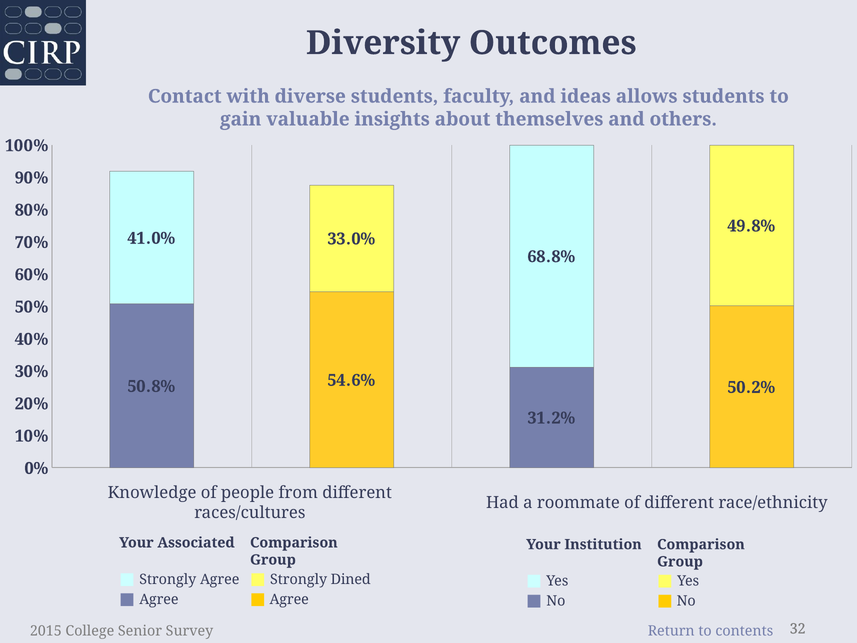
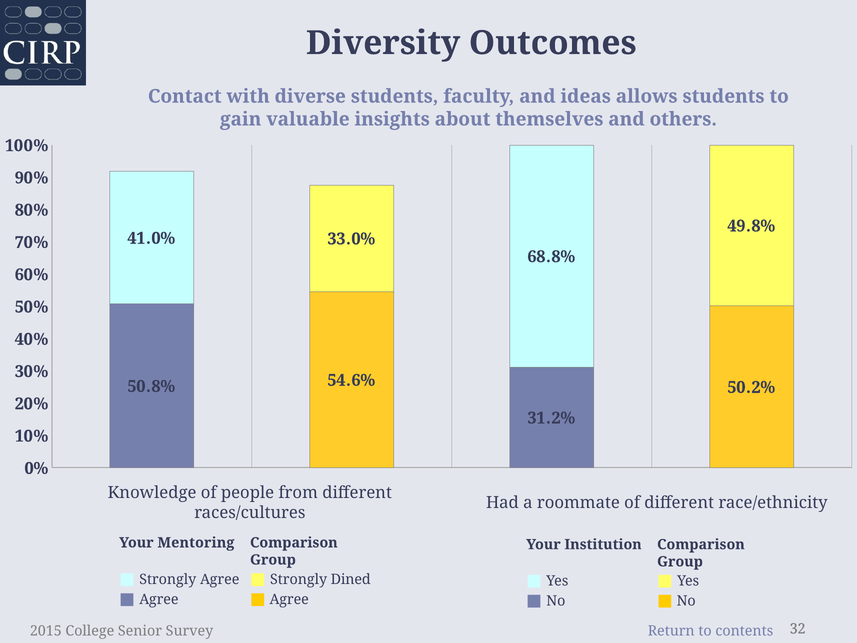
Associated: Associated -> Mentoring (196, 542)
